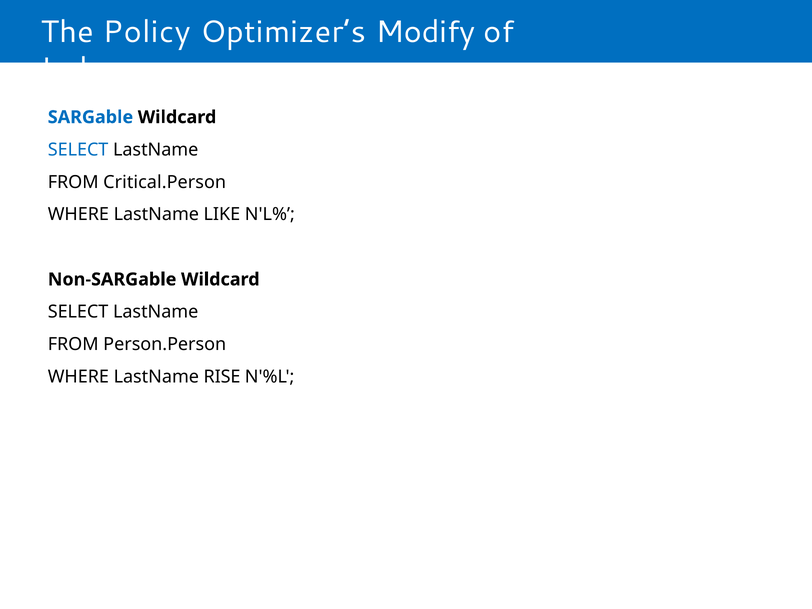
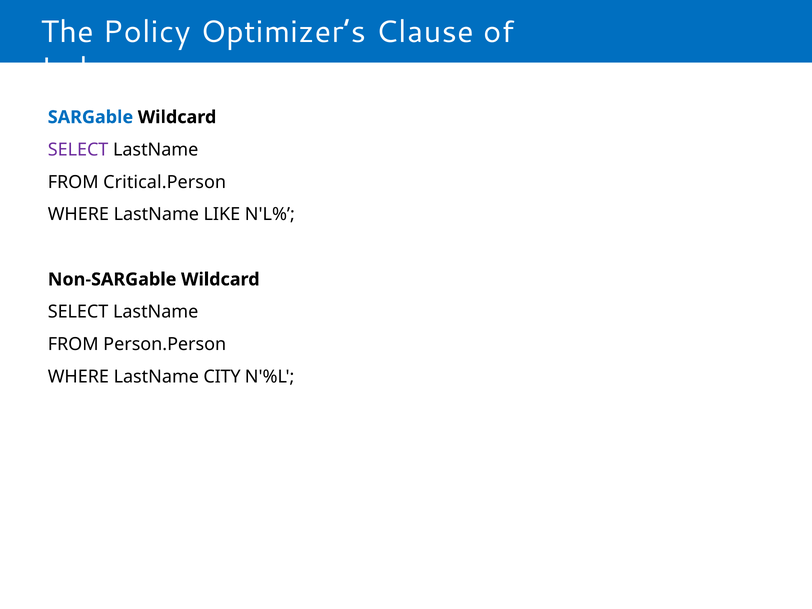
Modify: Modify -> Clause (425, 32)
SELECT colour: blue -> purple (78, 150)
RISE: RISE -> CITY (222, 377)
